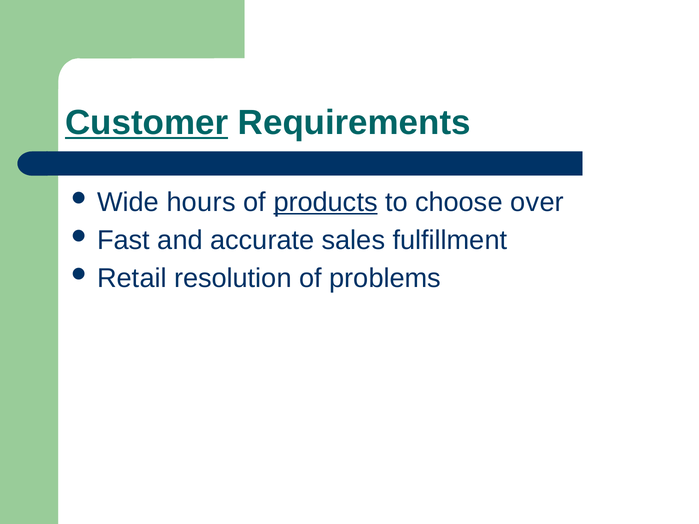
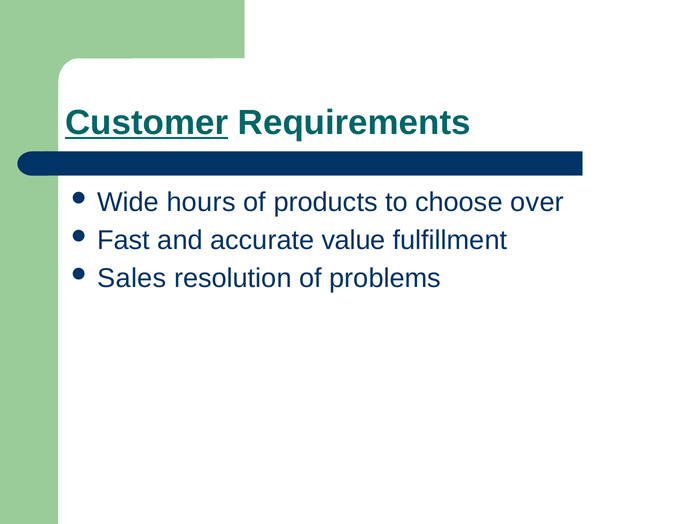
products underline: present -> none (326, 202)
sales: sales -> value (354, 240)
Retail: Retail -> Sales (132, 278)
